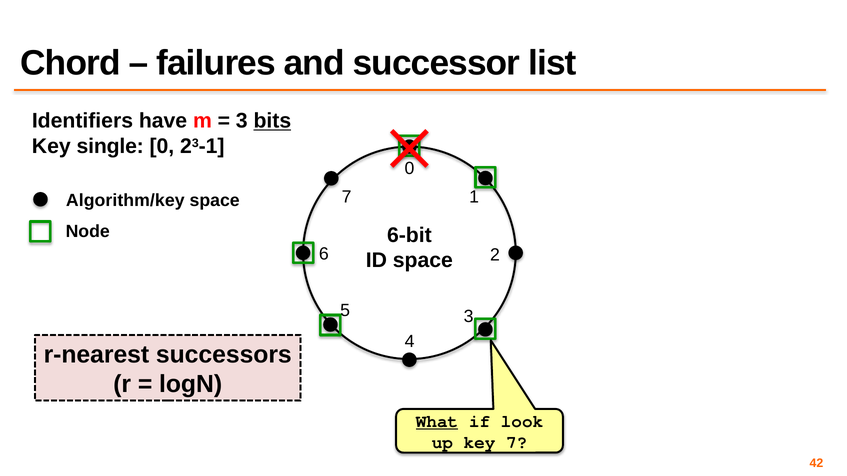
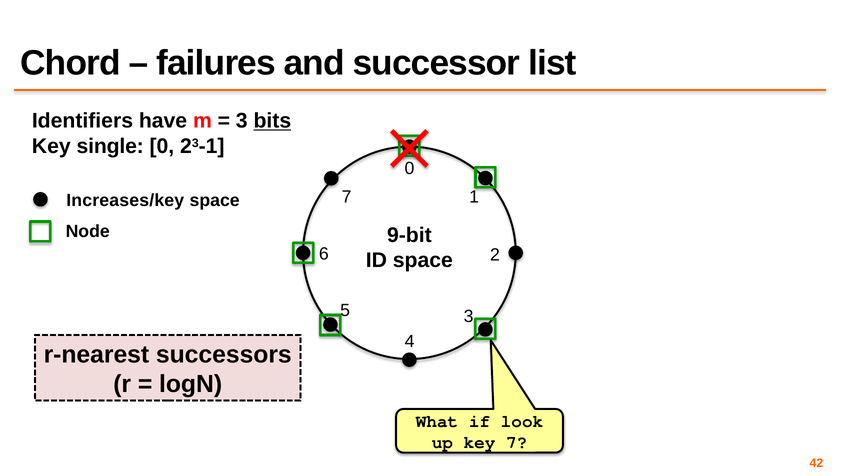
Algorithm/key: Algorithm/key -> Increases/key (125, 201)
6-bit: 6-bit -> 9-bit (409, 235)
What underline: present -> none (437, 422)
